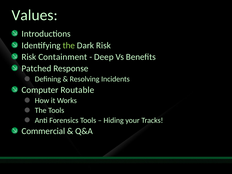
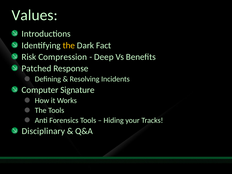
the colour: light green -> yellow (69, 45)
Dark Risk: Risk -> Fact (104, 45)
Containment: Containment -> Compression (63, 57)
Routable: Routable -> Signature (77, 90)
Commercial: Commercial -> Disciplinary (43, 131)
